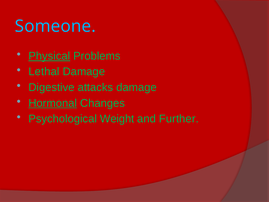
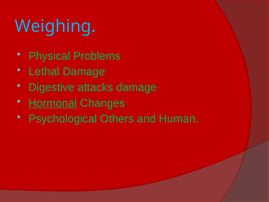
Someone: Someone -> Weighing (55, 26)
Physical underline: present -> none (49, 56)
Weight: Weight -> Others (117, 119)
Further: Further -> Human (179, 119)
